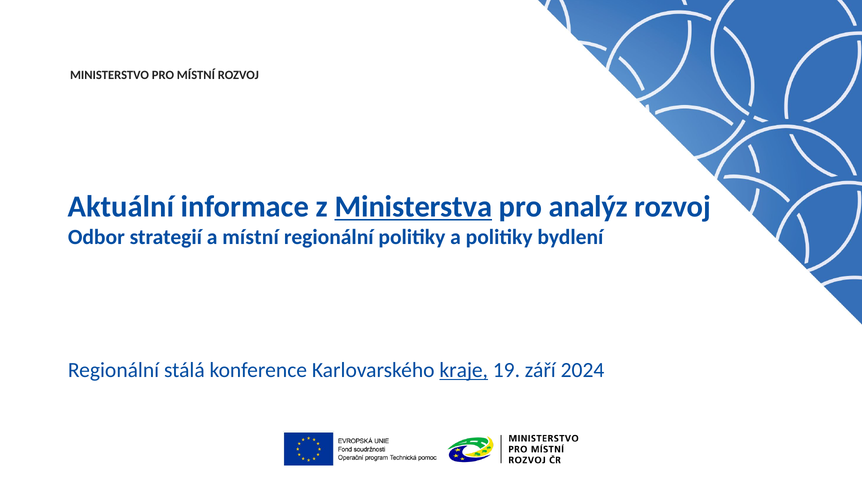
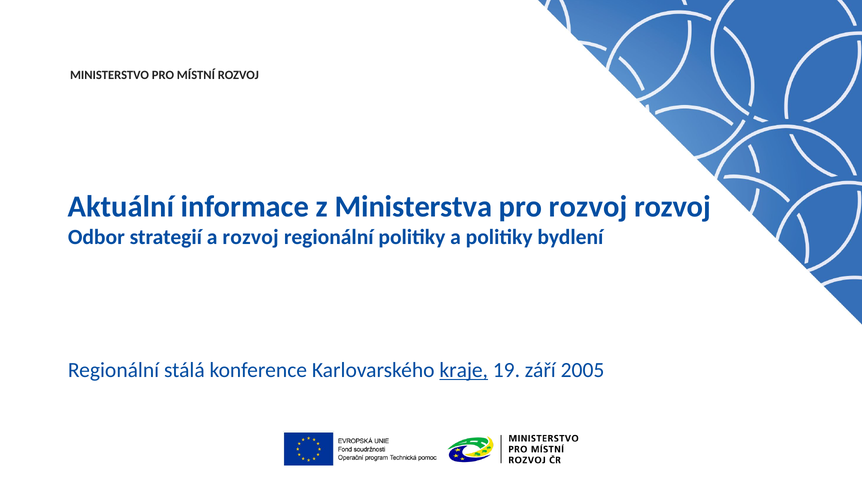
Ministerstva underline: present -> none (413, 206)
pro analýz: analýz -> rozvoj (588, 206)
a místní: místní -> rozvoj (251, 237)
2024: 2024 -> 2005 (583, 370)
